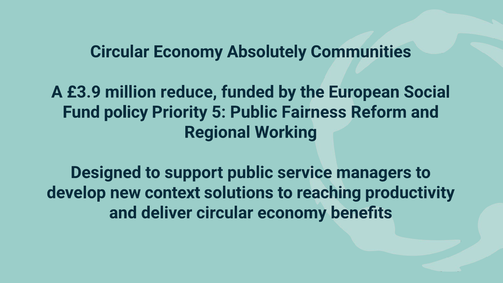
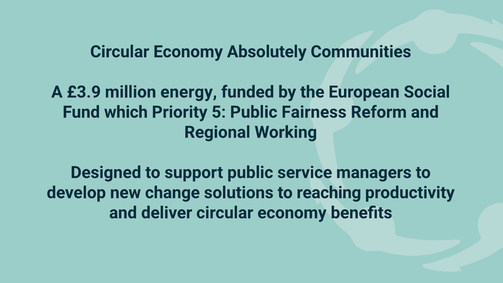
reduce: reduce -> energy (189, 92)
policy: policy -> which (126, 112)
context: context -> change (172, 193)
